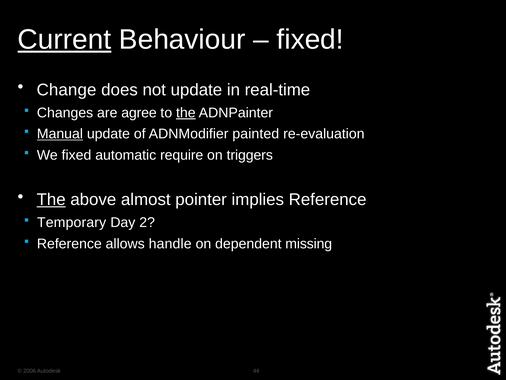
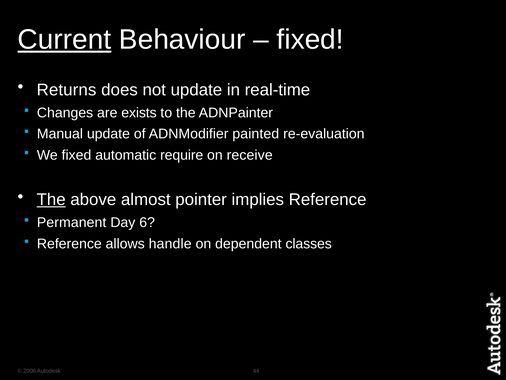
Change: Change -> Returns (67, 90)
agree: agree -> exists (139, 113)
the underline: present -> none (186, 113)
Manual underline: present -> none (60, 134)
triggers: triggers -> receive (250, 155)
Temporary: Temporary -> Permanent (72, 222)
2: 2 -> 6 (147, 222)
missing: missing -> classes (309, 243)
